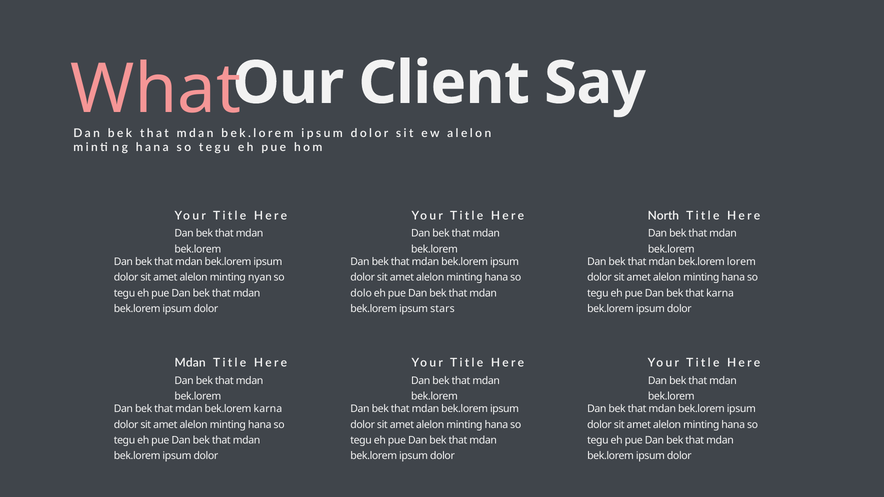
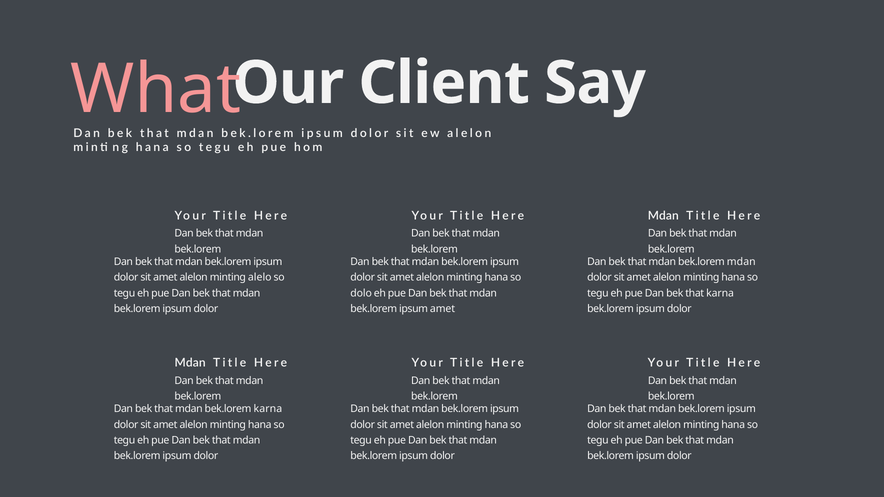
Your Title Here North: North -> Mdan (663, 216)
bek.lorem lorem: lorem -> mdan (741, 262)
nyan: nyan -> alelo (260, 278)
ipsum stars: stars -> amet (443, 309)
